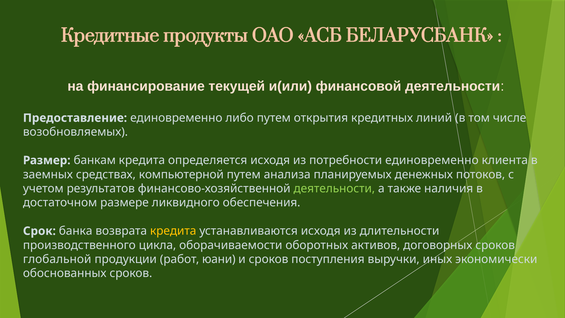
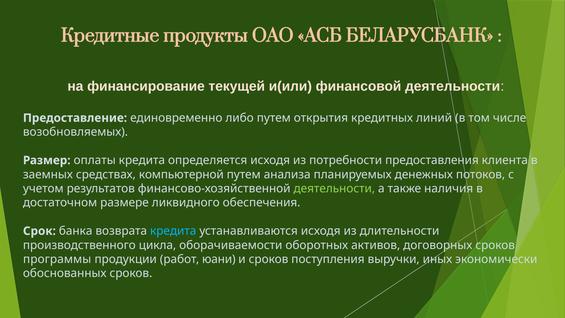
банкам: банкам -> оплаты (95, 160)
потребности единовременно: единовременно -> предоставления (432, 160)
кредита colour: yellow -> light blue (173, 231)
глобальной: глобальной -> программы (57, 259)
